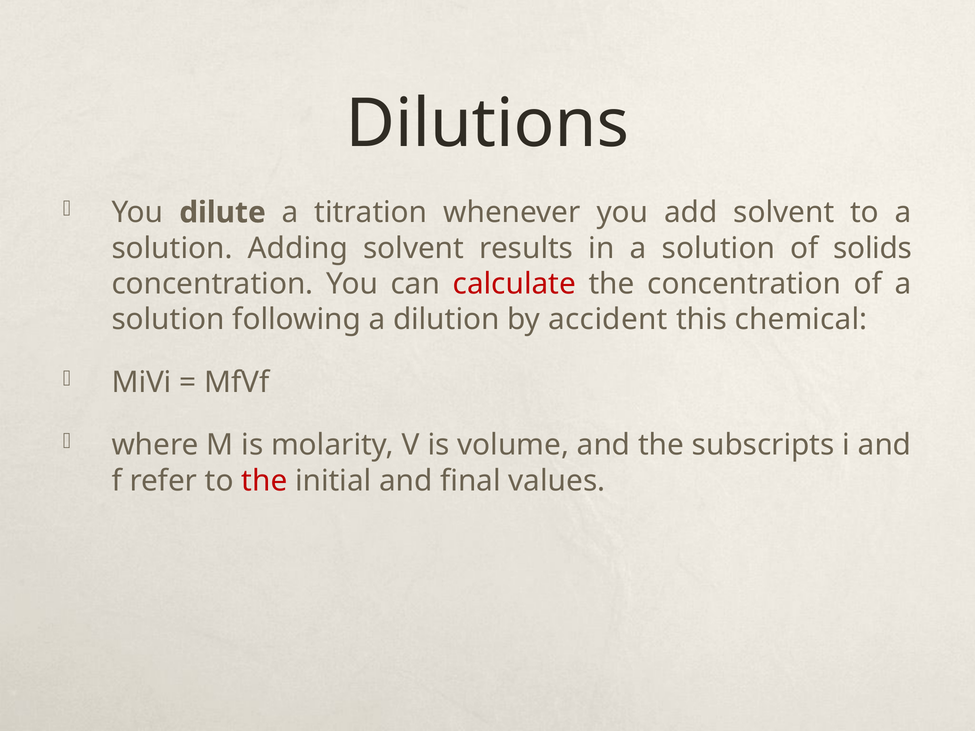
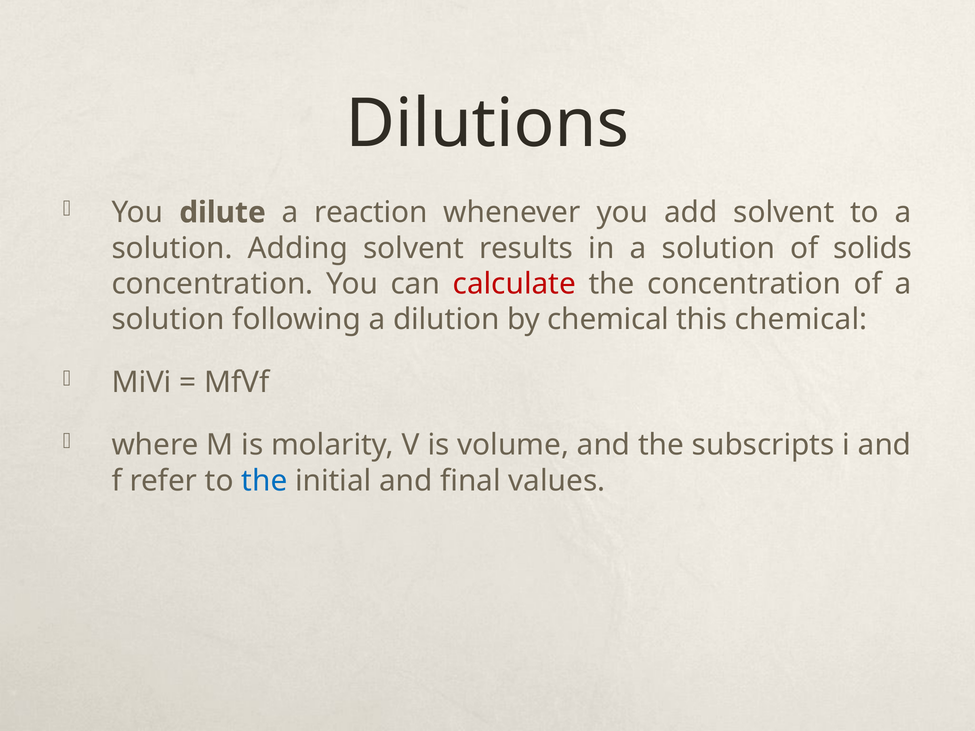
titration: titration -> reaction (371, 213)
by accident: accident -> chemical (608, 320)
the colour: red -> blue (264, 481)
